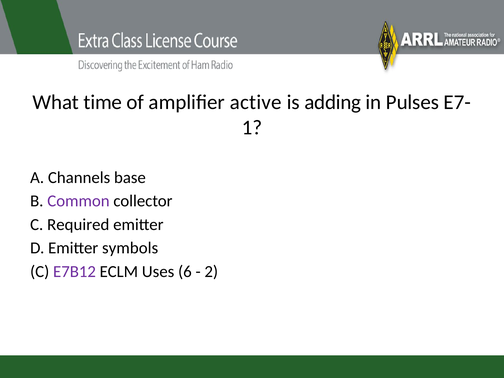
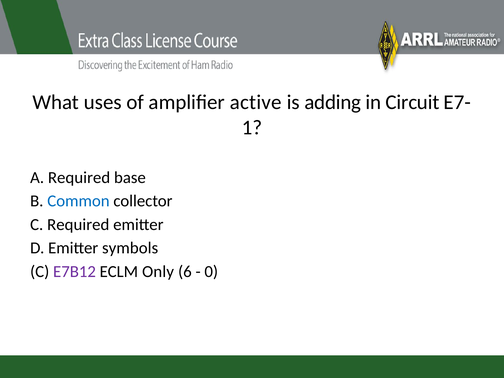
time: time -> uses (103, 102)
Pulses: Pulses -> Circuit (413, 102)
A Channels: Channels -> Required (79, 178)
Common colour: purple -> blue (78, 201)
Uses: Uses -> Only (158, 272)
2: 2 -> 0 (211, 272)
